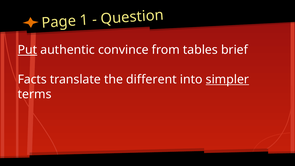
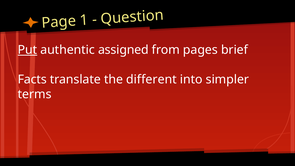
convince: convince -> assigned (123, 50)
tables: tables -> pages (200, 50)
simpler underline: present -> none (227, 79)
